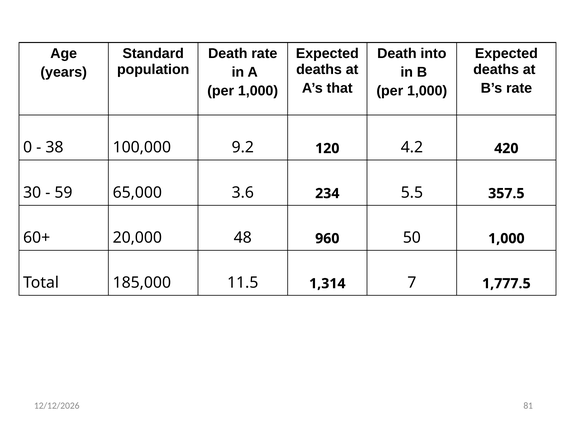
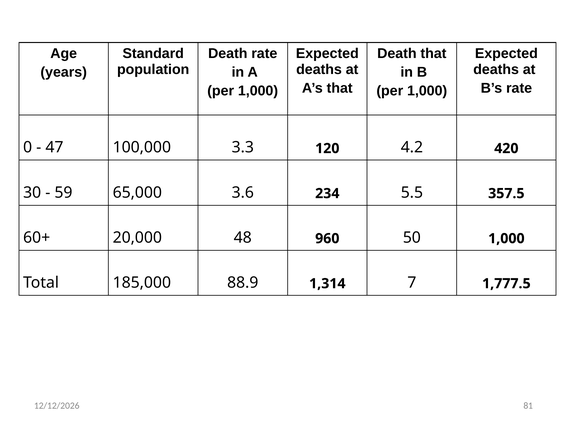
Death into: into -> that (433, 54)
38: 38 -> 47 (54, 148)
9.2: 9.2 -> 3.3 (243, 148)
11.5: 11.5 -> 88.9 (243, 283)
